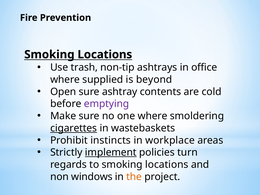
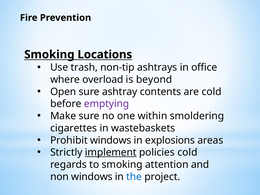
supplied: supplied -> overload (103, 80)
one where: where -> within (152, 116)
cigarettes underline: present -> none (74, 128)
Prohibit instincts: instincts -> windows (111, 140)
workplace: workplace -> explosions (170, 140)
policies turn: turn -> cold (187, 152)
to smoking locations: locations -> attention (167, 165)
the colour: orange -> blue (134, 177)
